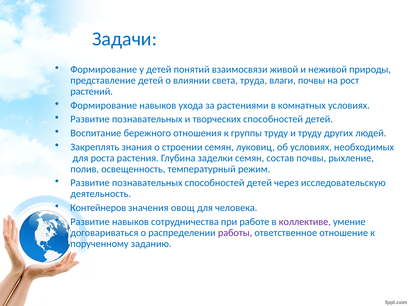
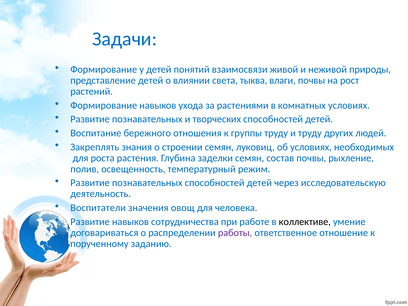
труда: труда -> тыква (254, 80)
Контейнеров: Контейнеров -> Воспитатели (98, 208)
коллективе colour: purple -> black (305, 222)
